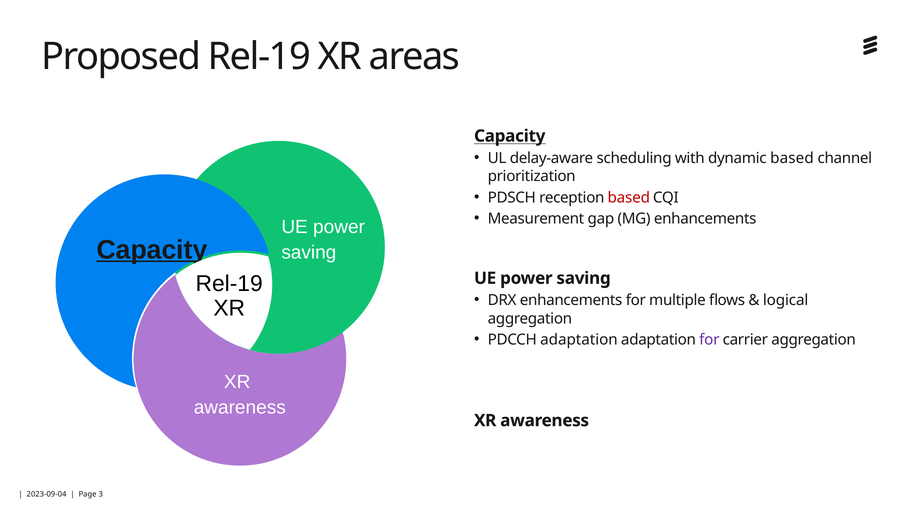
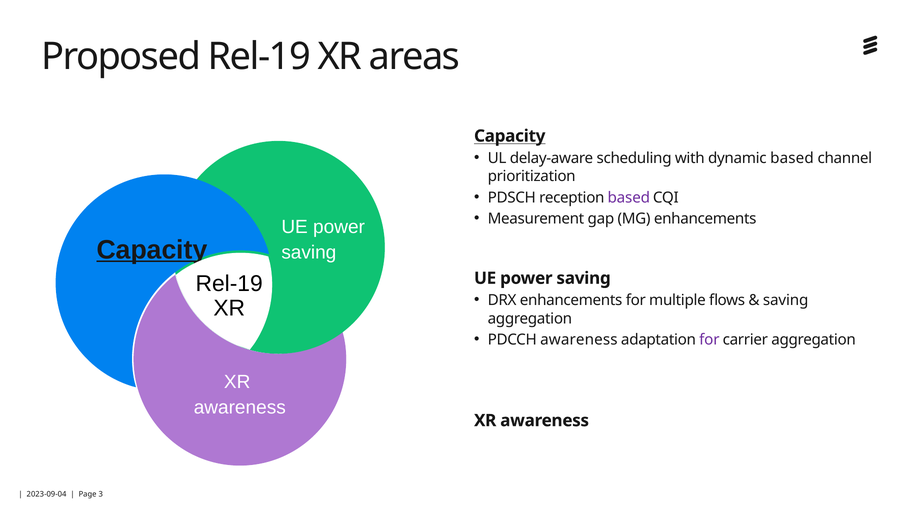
based colour: red -> purple (629, 197)
logical: logical -> saving (786, 300)
PDCCH adaptation: adaptation -> awareness (579, 339)
